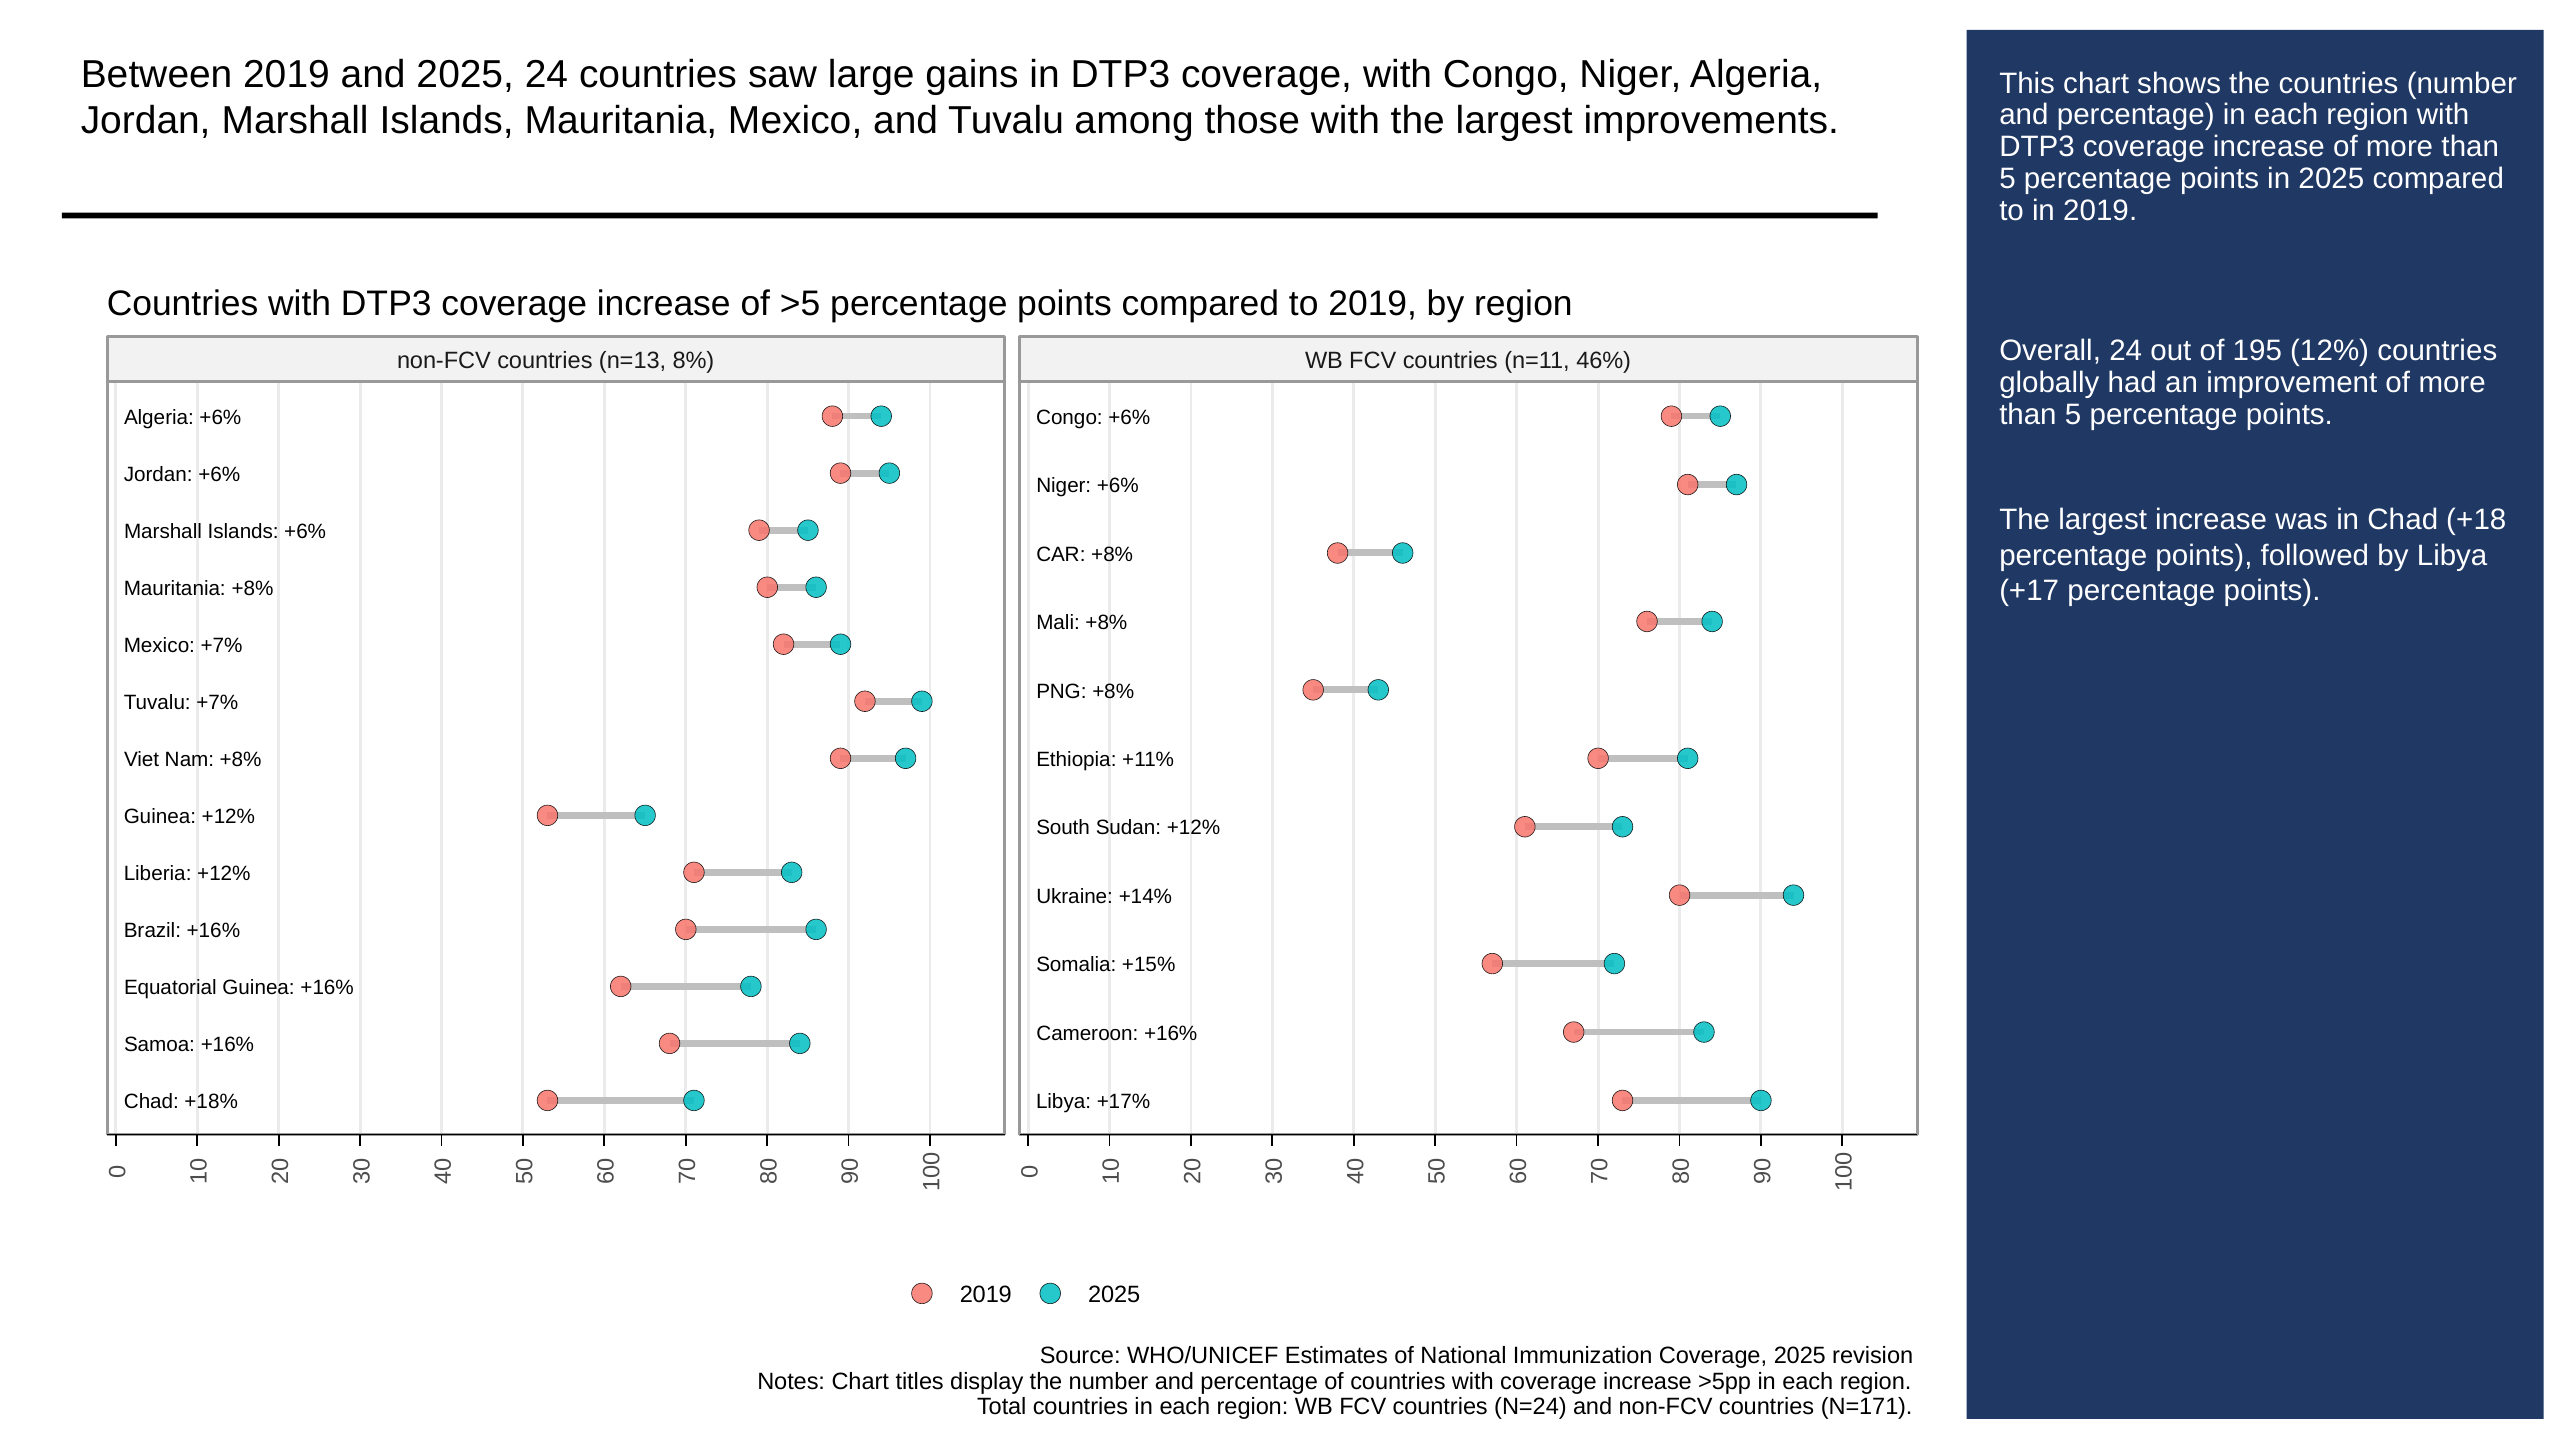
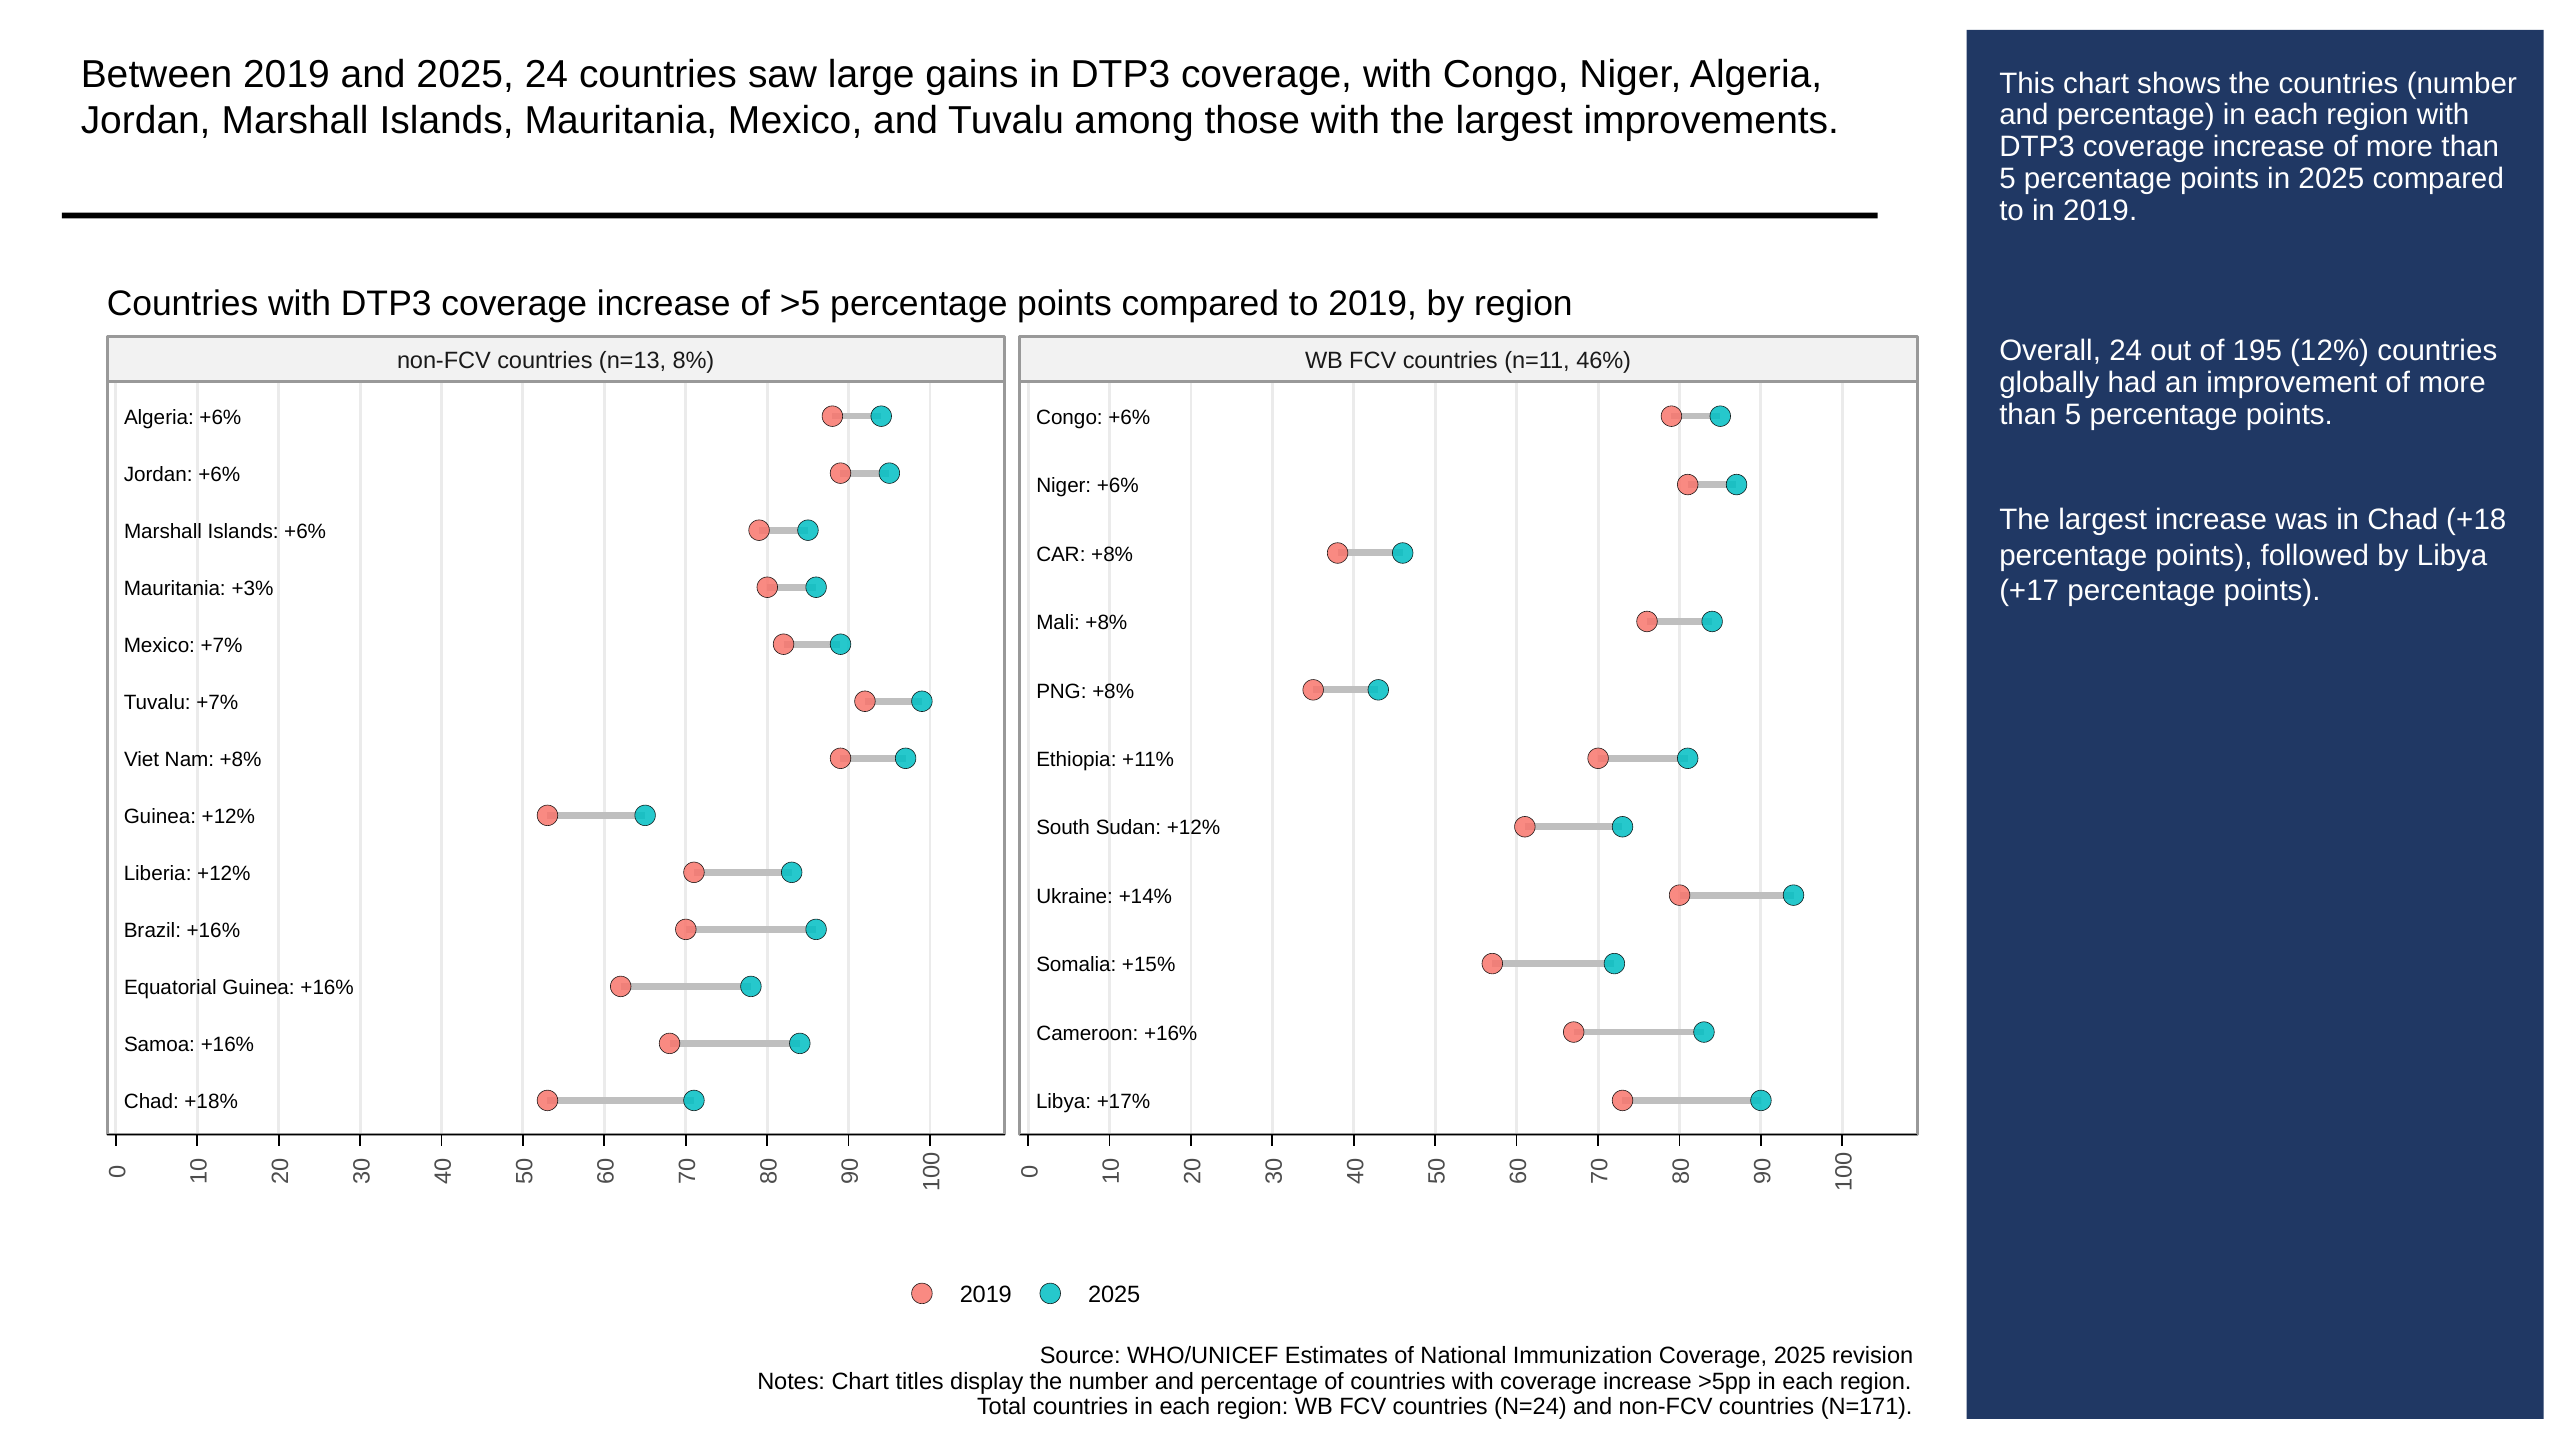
Mauritania +8%: +8% -> +3% (252, 589)
